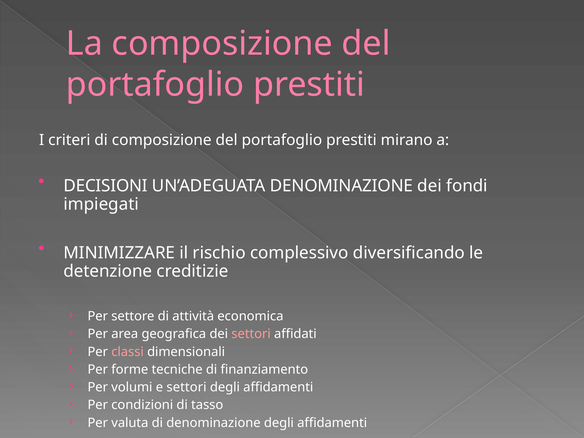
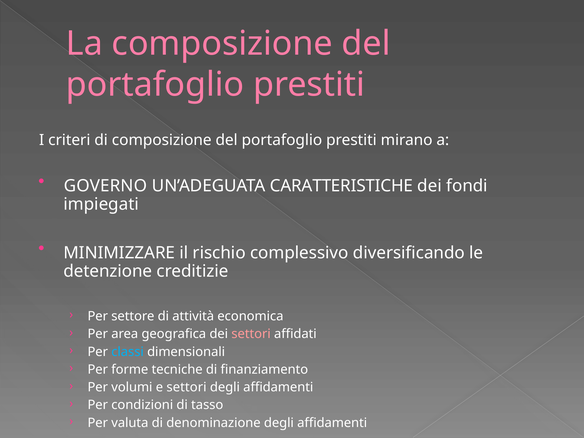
DECISIONI: DECISIONI -> GOVERNO (105, 186)
UN’ADEGUATA DENOMINAZIONE: DENOMINAZIONE -> CARATTERISTICHE (341, 186)
classi colour: pink -> light blue (128, 352)
